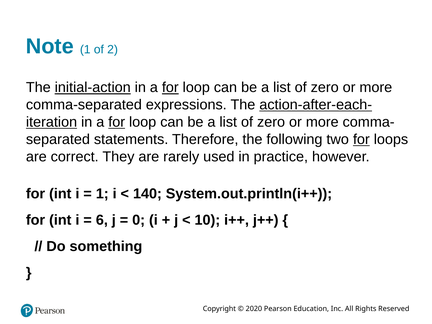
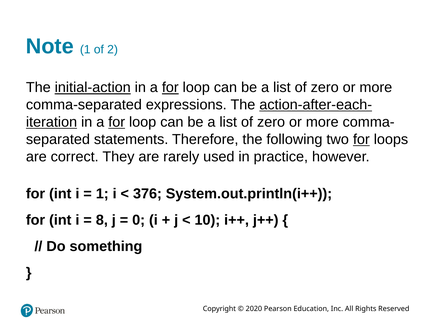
140: 140 -> 376 (147, 194)
6: 6 -> 8 (102, 220)
